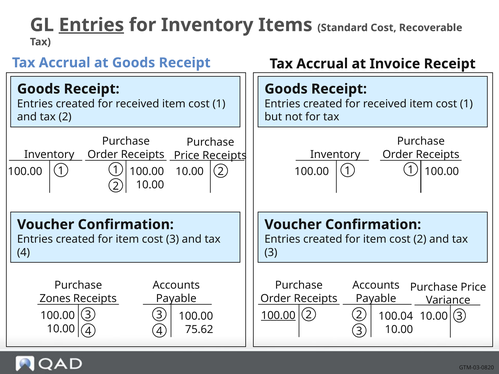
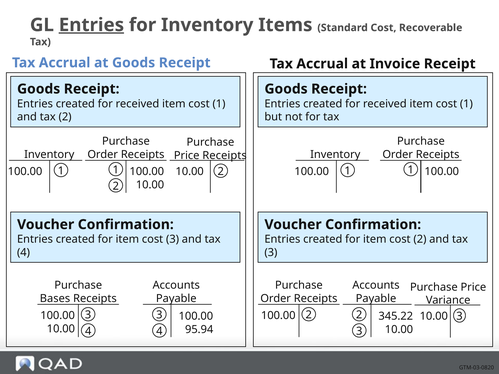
Zones: Zones -> Bases (55, 299)
100.00 underline: present -> none (278, 316)
100.04: 100.04 -> 345.22 (396, 317)
75.62: 75.62 -> 95.94 (199, 330)
